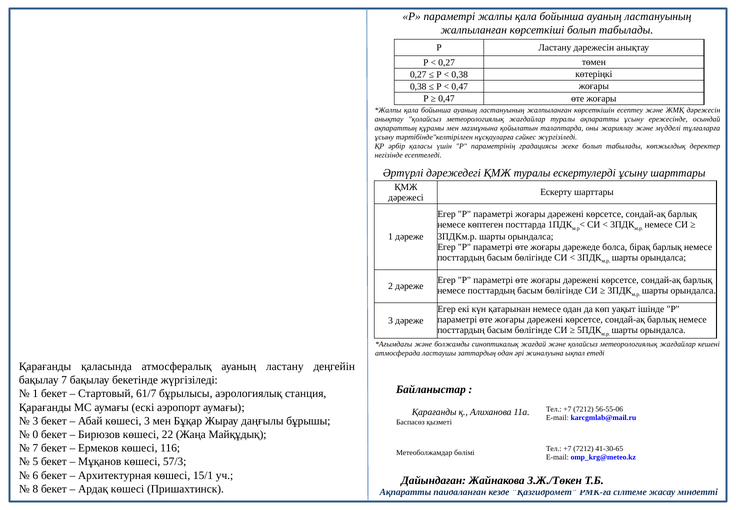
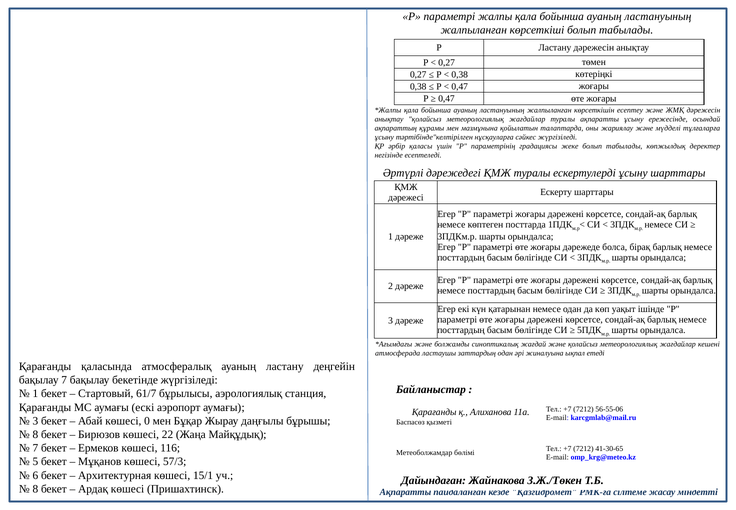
көшесі 3: 3 -> 0 (147, 421)
0: 0 -> 8 (35, 434)
